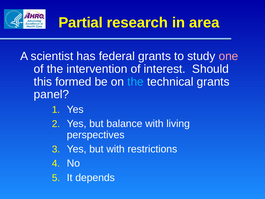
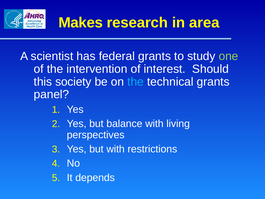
Partial: Partial -> Makes (81, 23)
one colour: pink -> light green (228, 56)
formed: formed -> society (73, 82)
